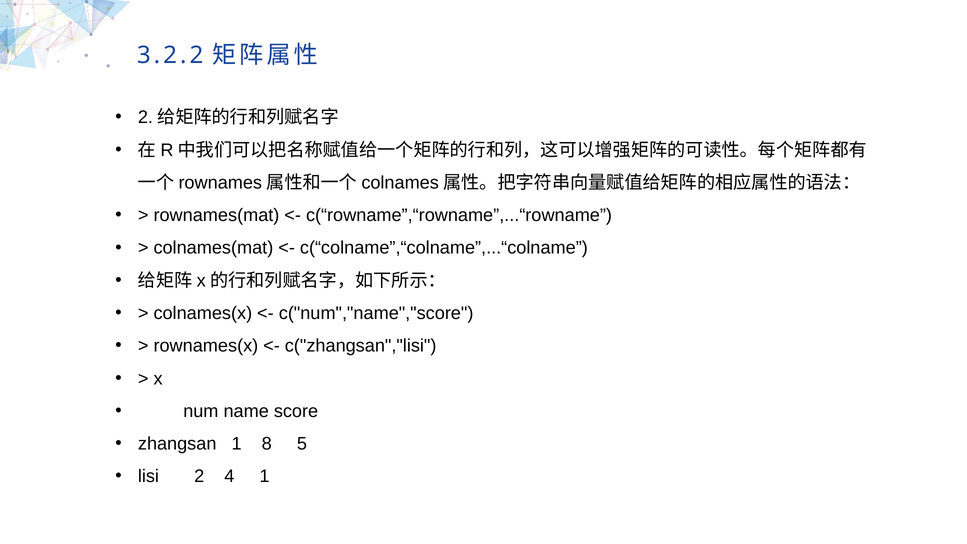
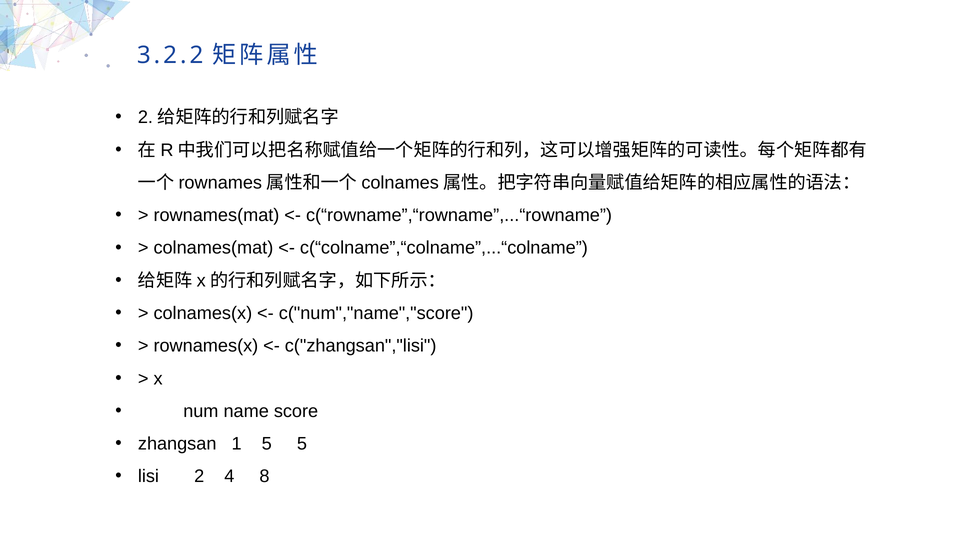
1 8: 8 -> 5 (267, 444)
4 1: 1 -> 8 (265, 476)
